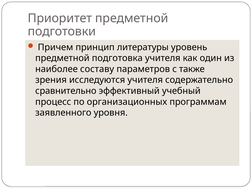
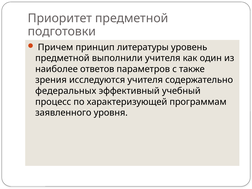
подготовка: подготовка -> выполнили (117, 58)
составу: составу -> ответов (97, 69)
сравнительно: сравнительно -> федеральных (66, 91)
организационных: организационных -> характеризующей (127, 102)
